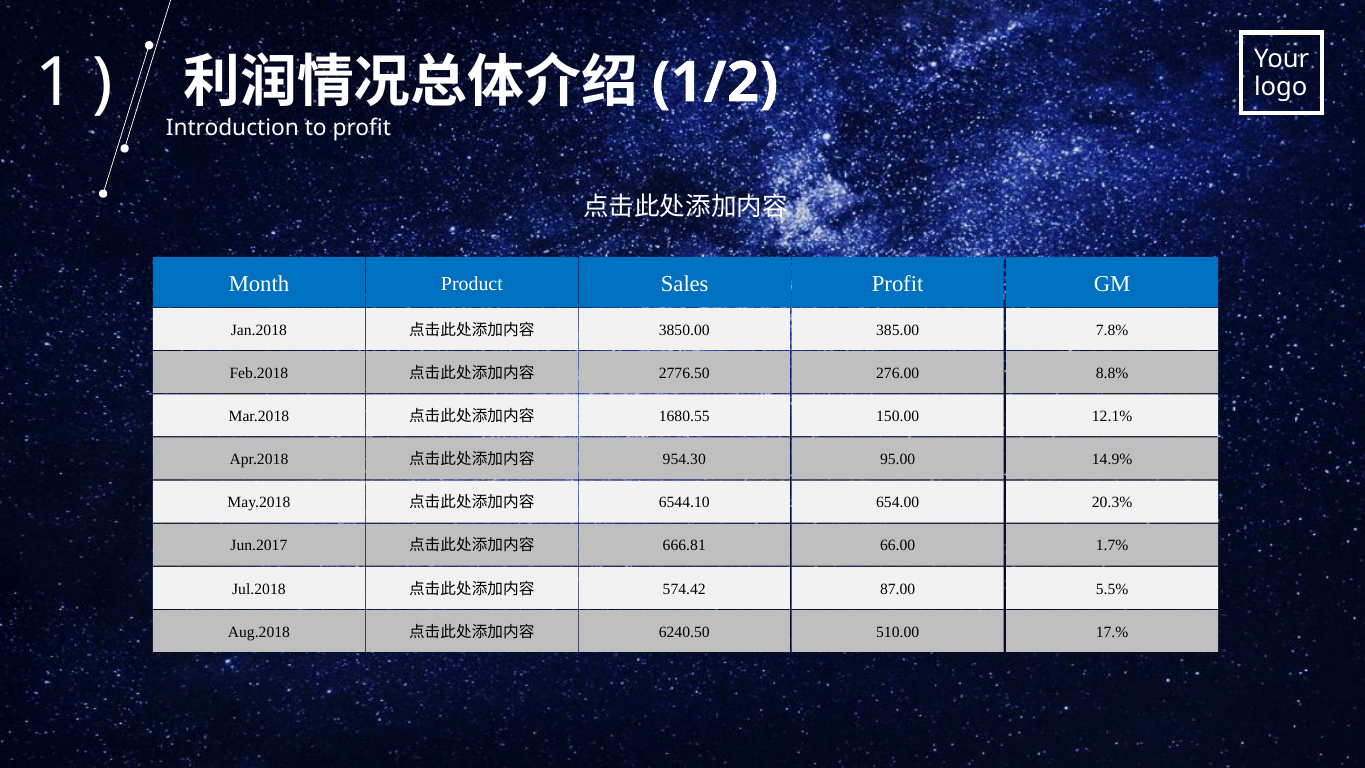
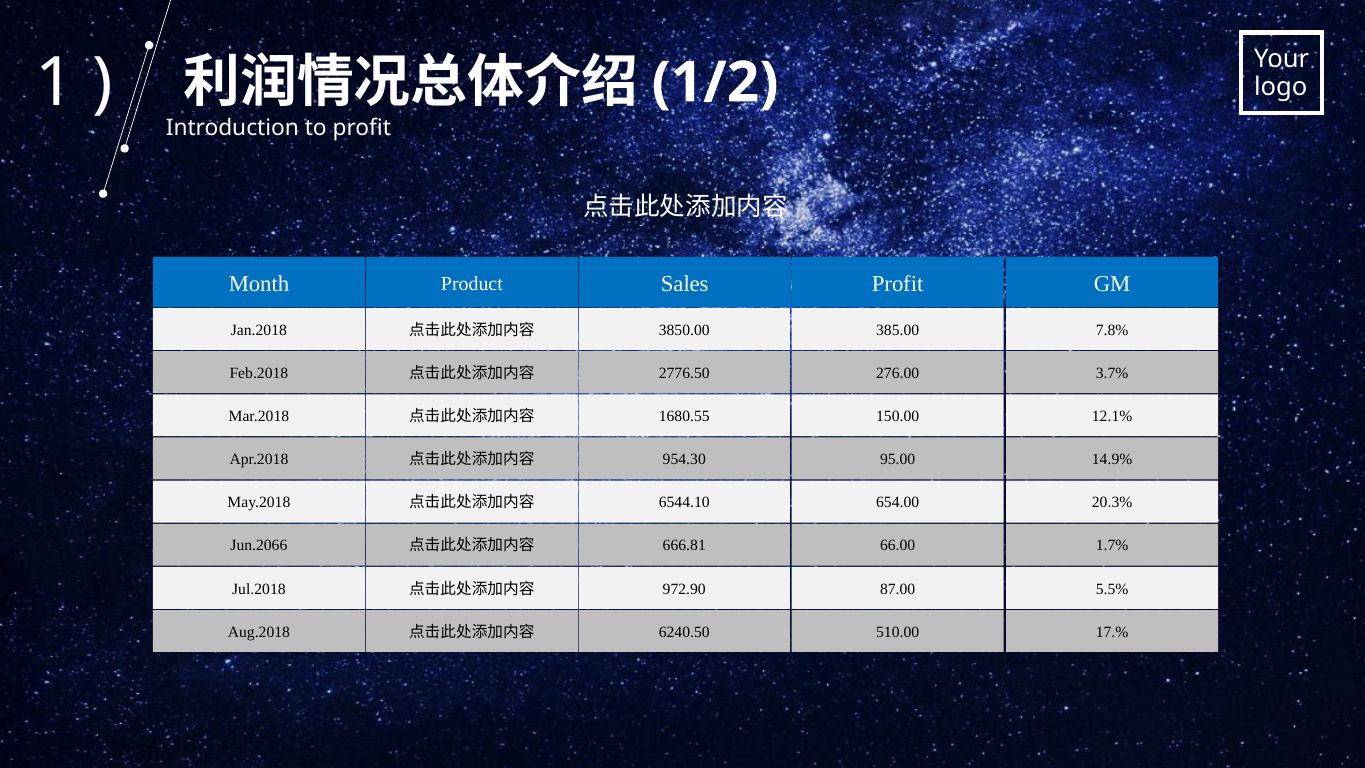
8.8%: 8.8% -> 3.7% (1112, 373)
Jun.2017: Jun.2017 -> Jun.2066 (259, 546)
574.42: 574.42 -> 972.90 (684, 589)
